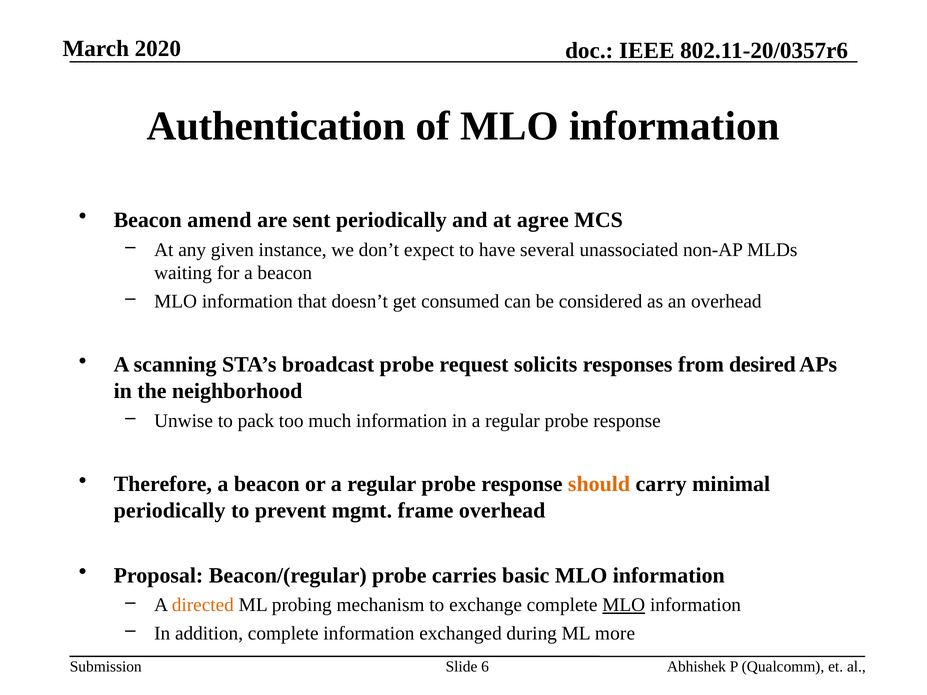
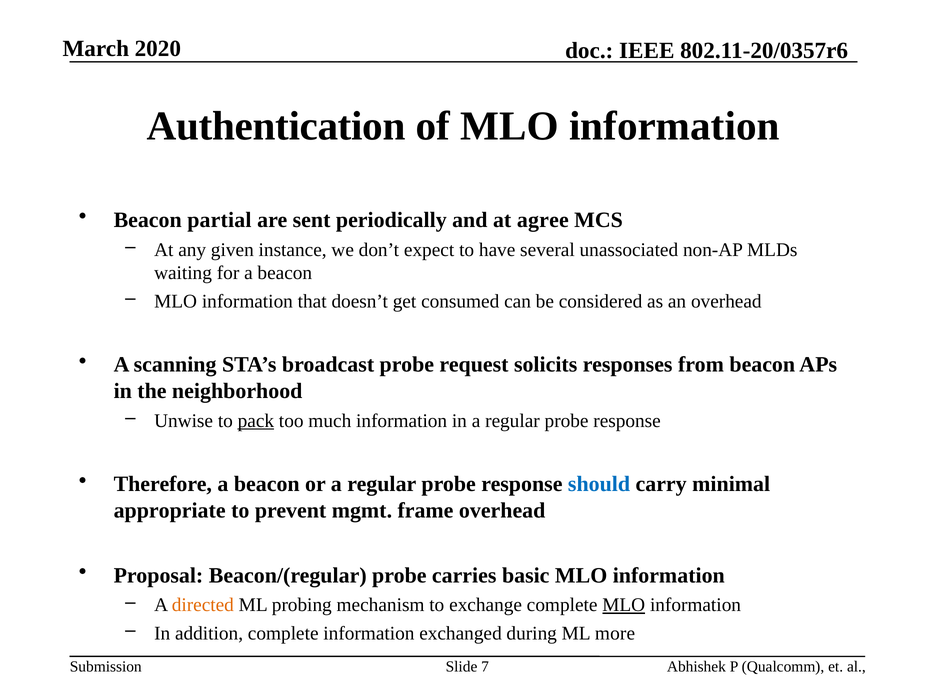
amend: amend -> partial (219, 220)
from desired: desired -> beacon (762, 365)
pack underline: none -> present (256, 421)
should colour: orange -> blue (599, 484)
periodically: periodically -> appropriate (170, 511)
6: 6 -> 7 (485, 667)
